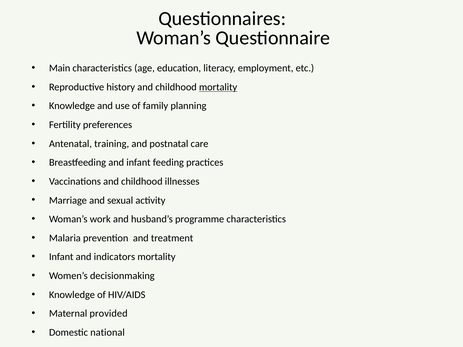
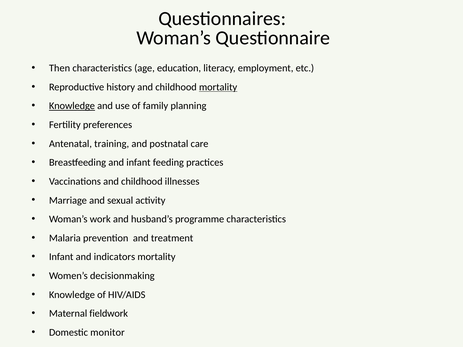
Main: Main -> Then (60, 68)
Knowledge underline: none -> present (72, 106)
provided: provided -> fieldwork (109, 314)
national: national -> monitor (108, 333)
